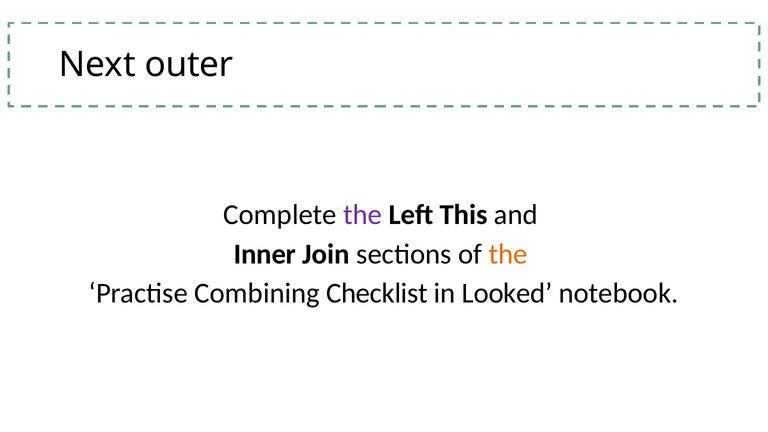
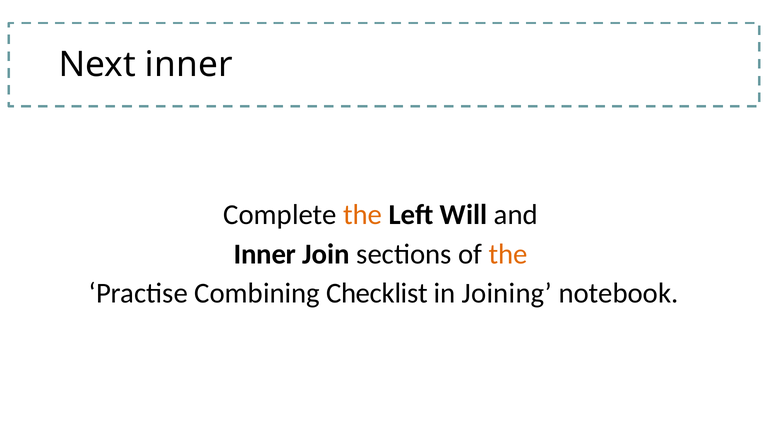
Next outer: outer -> inner (189, 65)
the colour: purple -> orange (363, 215)
This: This -> Will (464, 215)
Looked: Looked -> Joining (507, 293)
